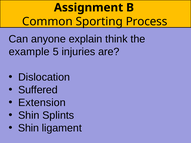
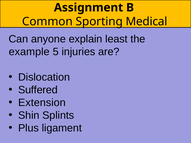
Process: Process -> Medical (147, 22)
think: think -> least (116, 39)
Shin: Shin -> Plus (28, 128)
